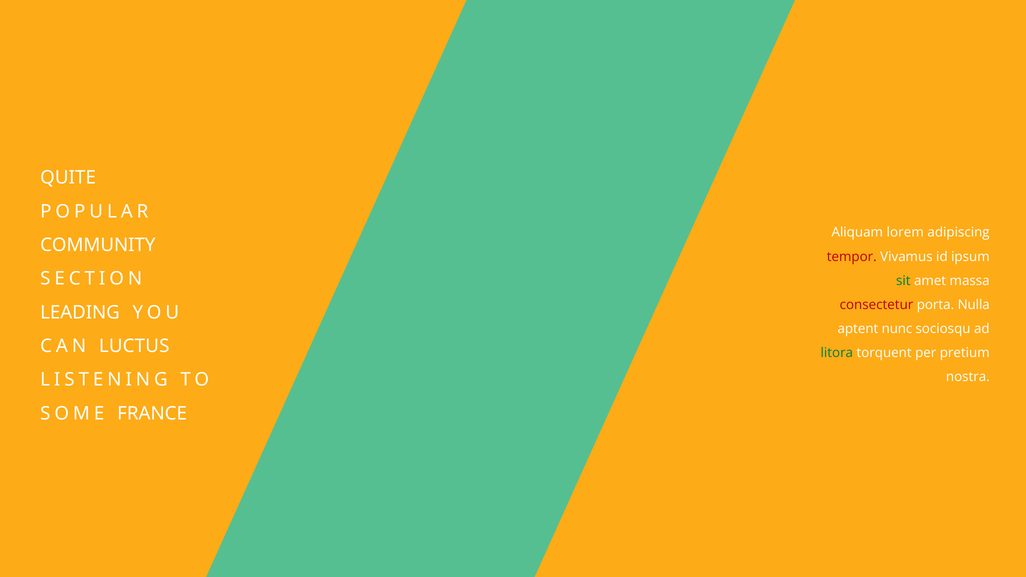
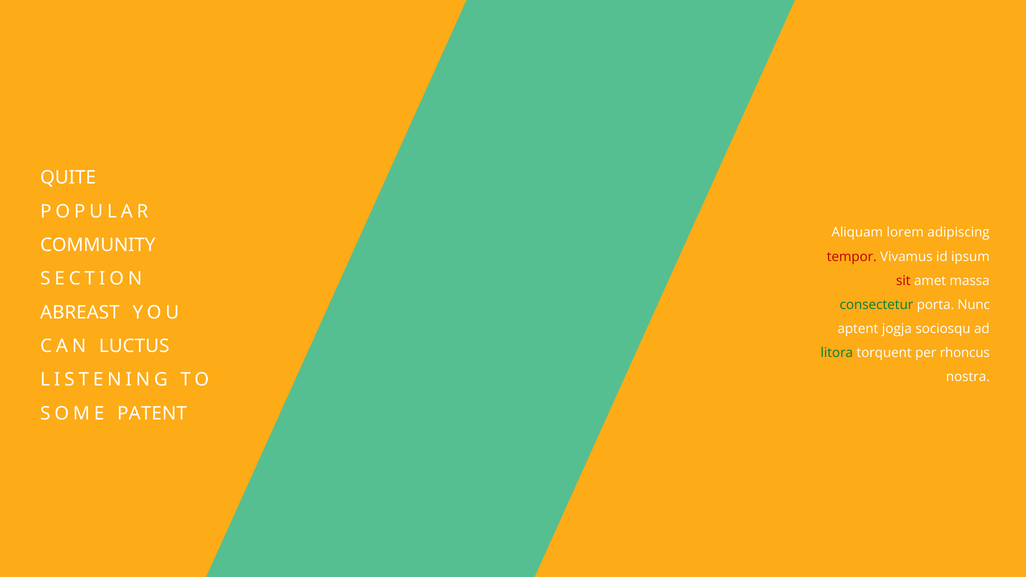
sit colour: green -> red (903, 281)
consectetur colour: red -> green (876, 305)
Nulla: Nulla -> Nunc (974, 305)
LEADING: LEADING -> ABREAST (80, 312)
nunc: nunc -> jogja (897, 329)
pretium: pretium -> rhoncus (965, 353)
FRANCE: FRANCE -> PATENT (152, 414)
